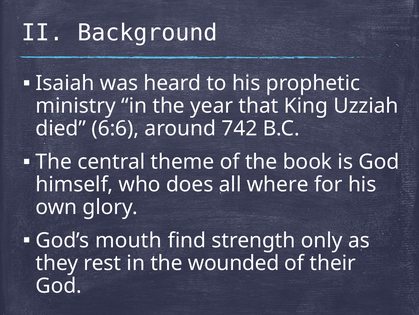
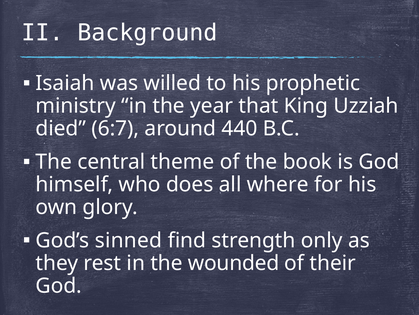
heard: heard -> willed (172, 83)
6:6: 6:6 -> 6:7 (115, 128)
742: 742 -> 440 (239, 128)
mouth: mouth -> sinned (128, 240)
